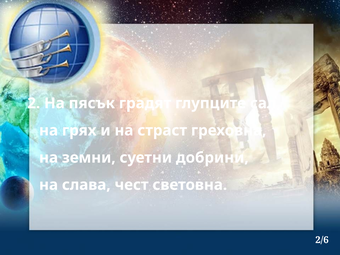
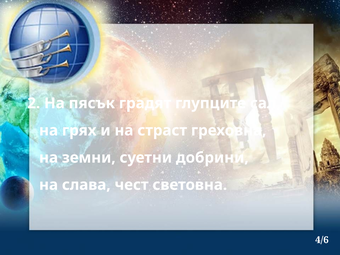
2/6: 2/6 -> 4/6 (322, 240)
